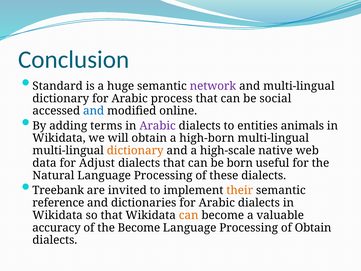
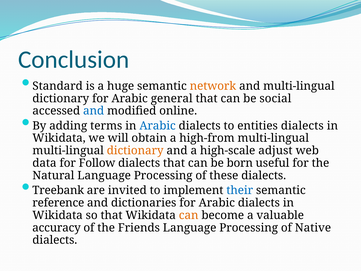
network colour: purple -> orange (213, 86)
process: process -> general (172, 98)
Arabic colour: purple -> blue (158, 126)
entities animals: animals -> dialects (302, 126)
high-born: high-born -> high-from (207, 138)
native: native -> adjust (275, 150)
Adjust: Adjust -> Follow (97, 163)
their colour: orange -> blue (240, 190)
the Become: Become -> Friends (139, 228)
of Obtain: Obtain -> Native (313, 228)
